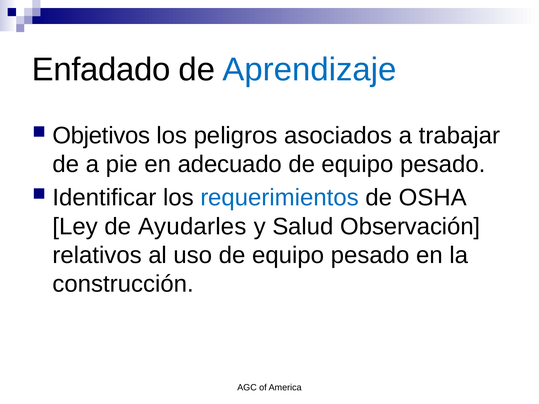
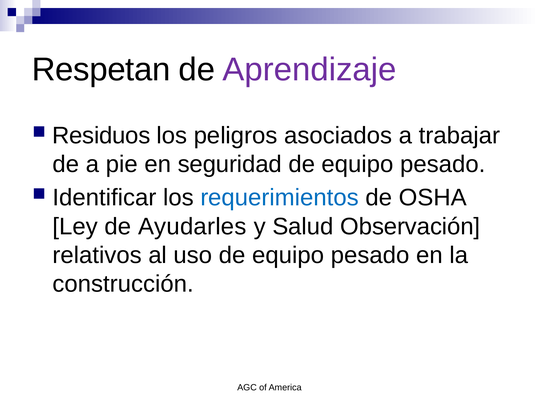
Enfadado: Enfadado -> Respetan (101, 70)
Aprendizaje colour: blue -> purple (310, 70)
Objetivos: Objetivos -> Residuos (101, 136)
adecuado: adecuado -> seguridad (230, 164)
